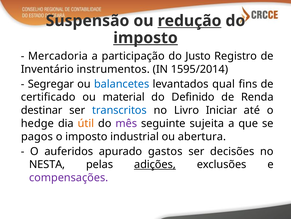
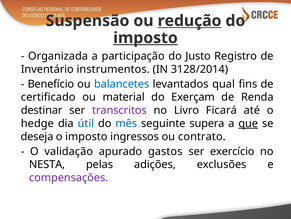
Mercadoria: Mercadoria -> Organizada (58, 56)
1595/2014: 1595/2014 -> 3128/2014 (199, 69)
Segregar: Segregar -> Benefício (51, 84)
Definido: Definido -> Exerçam (193, 97)
transcritos colour: blue -> purple (119, 110)
Iniciar: Iniciar -> Ficará (221, 110)
útil colour: orange -> blue (86, 123)
mês colour: purple -> blue (126, 123)
sujeita: sujeita -> supera (207, 123)
que underline: none -> present (248, 123)
pagos: pagos -> deseja (37, 136)
industrial: industrial -> ingressos (135, 136)
abertura: abertura -> contrato (202, 136)
auferidos: auferidos -> validação (69, 151)
decisões: decisões -> exercício (232, 151)
adições underline: present -> none (155, 164)
